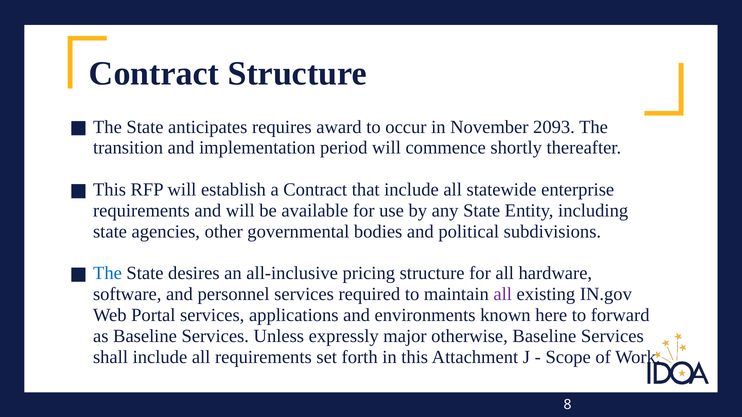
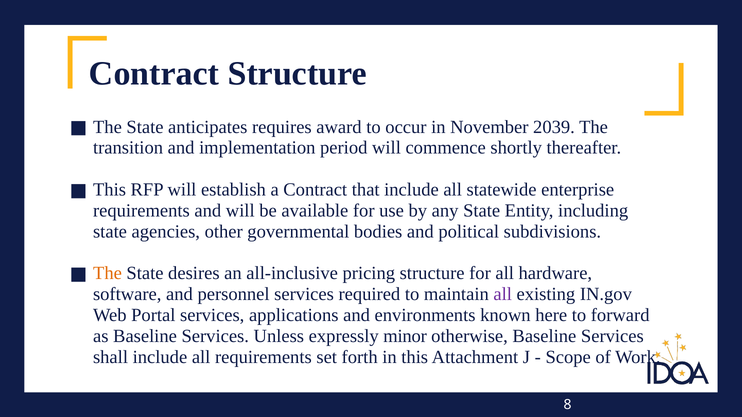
2093: 2093 -> 2039 (554, 127)
The colour: blue -> orange (107, 274)
major: major -> minor (405, 336)
